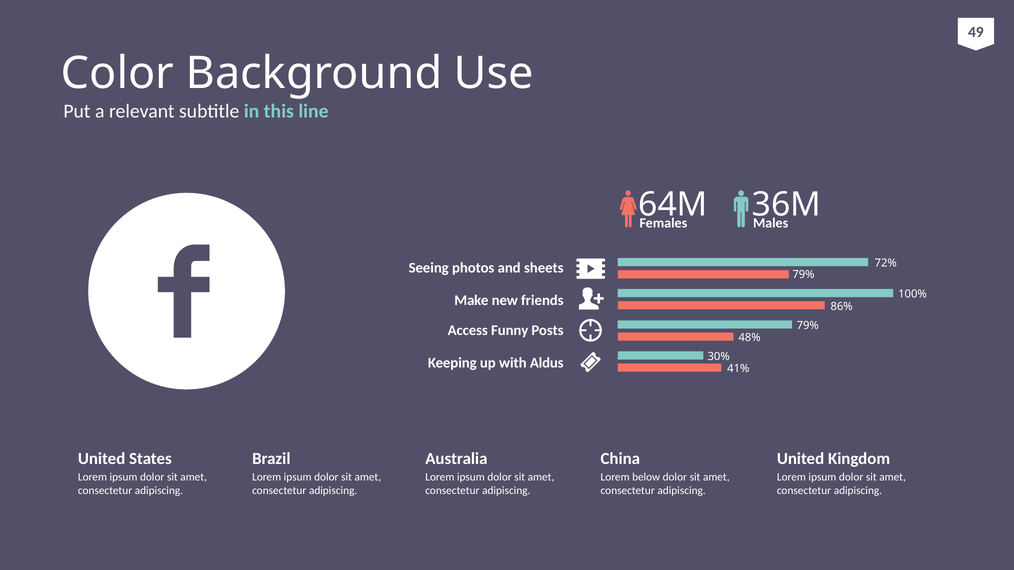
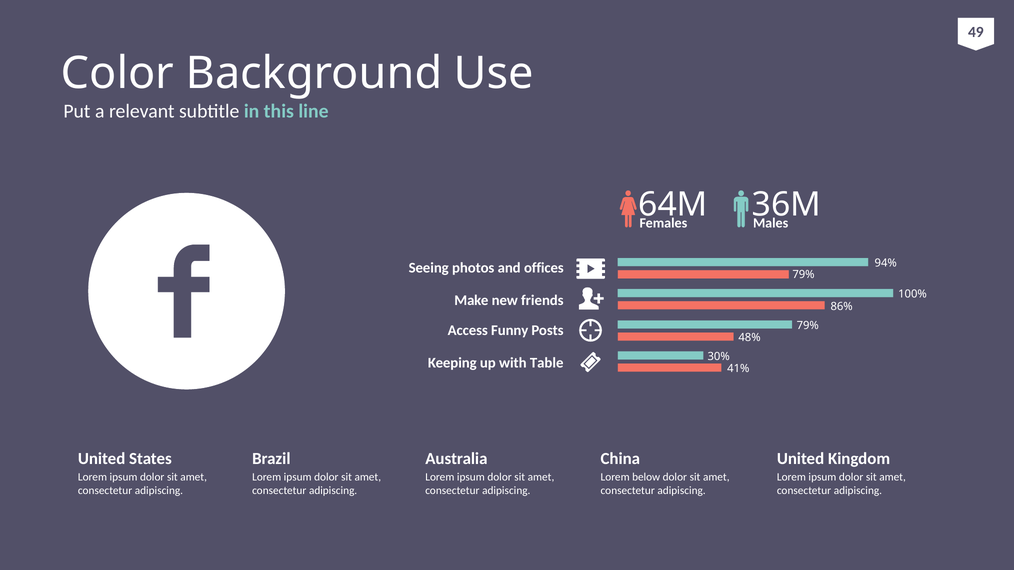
72%: 72% -> 94% (886, 263)
sheets: sheets -> offices (544, 268)
Aldus: Aldus -> Table (547, 363)
